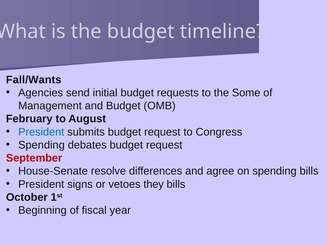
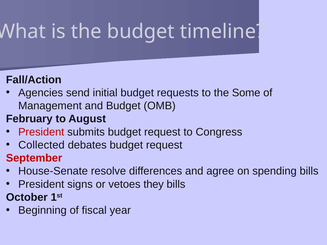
Fall/Wants: Fall/Wants -> Fall/Action (34, 80)
President colour: blue -> red (41, 132)
Spending: Spending -> Collected (41, 145)
